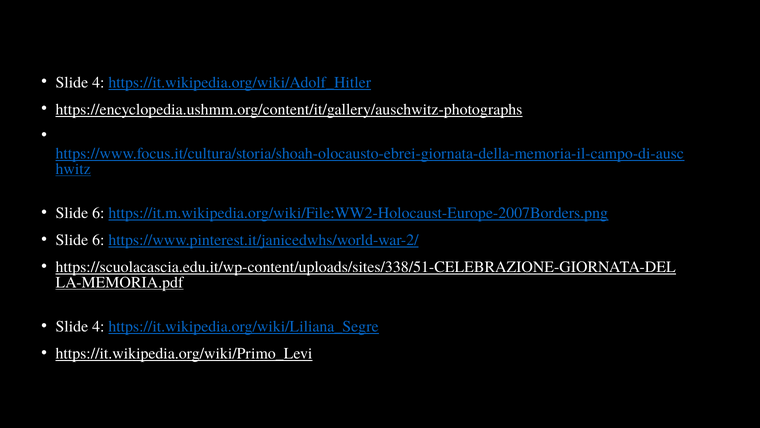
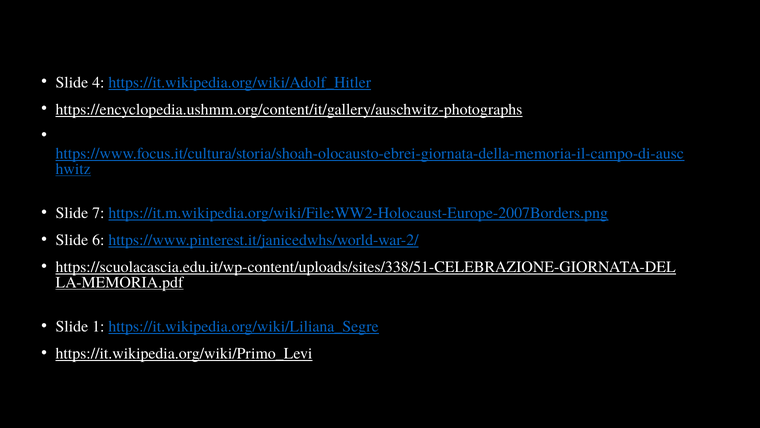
6: 6 -> 7 (98, 213)
4: 4 -> 1 (98, 326)
